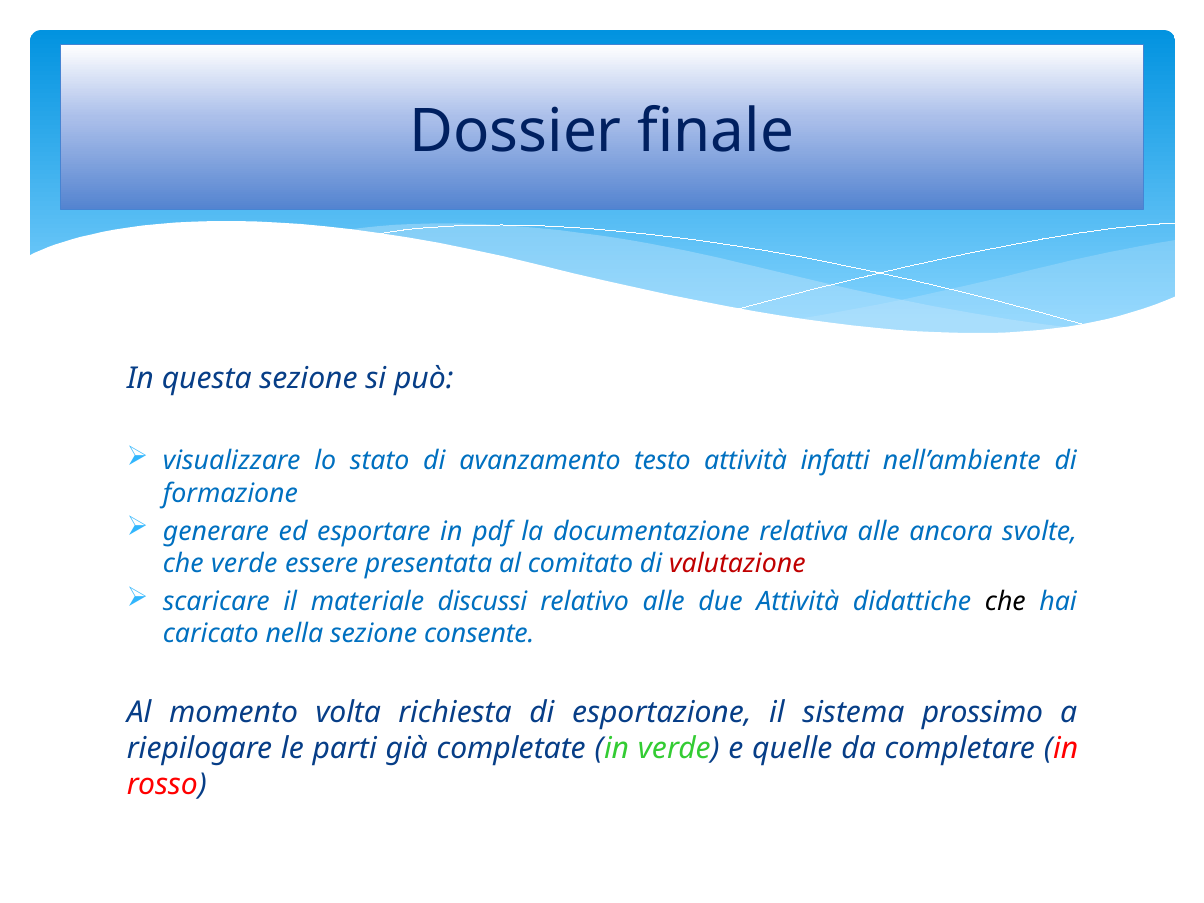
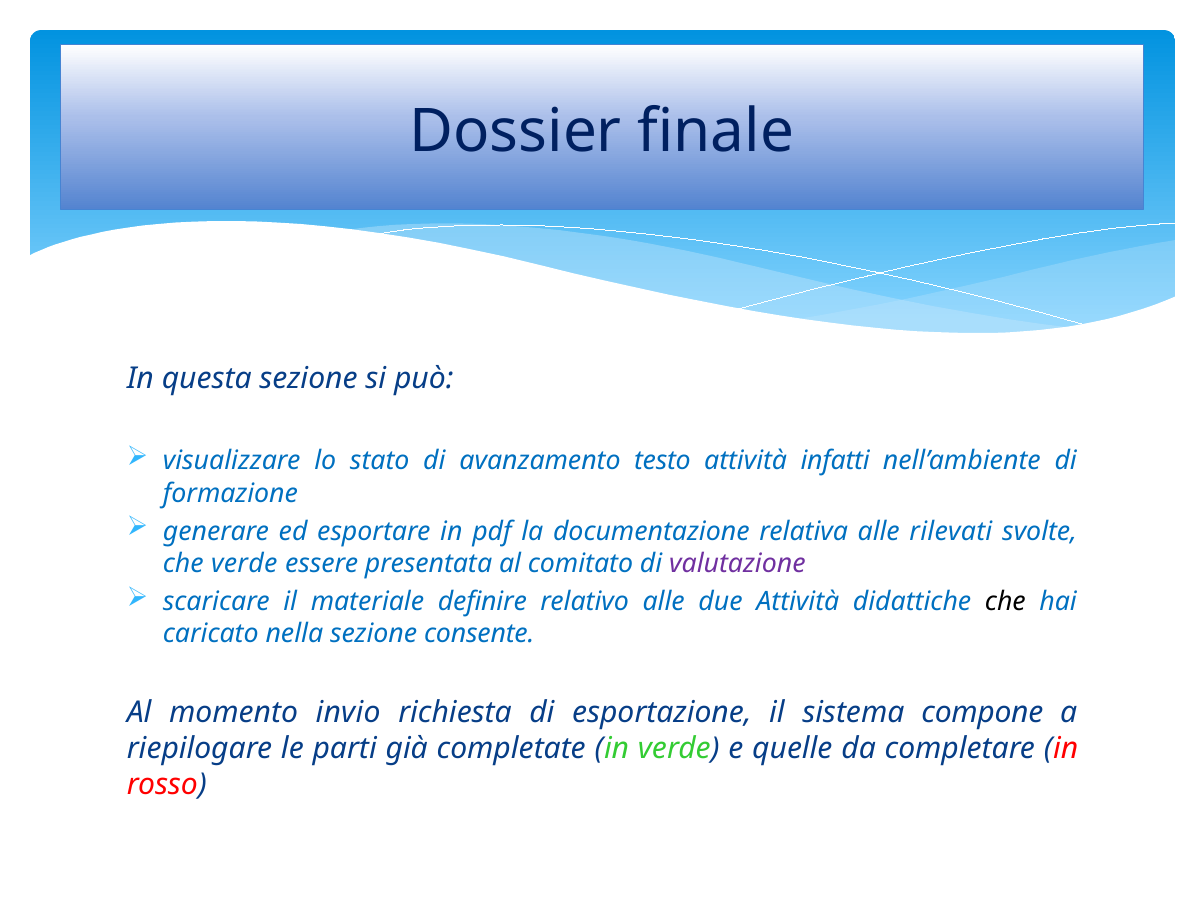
ancora: ancora -> rilevati (951, 531)
valutazione colour: red -> purple (737, 563)
discussi: discussi -> definire (482, 602)
volta: volta -> invio (348, 713)
prossimo: prossimo -> compone (982, 713)
